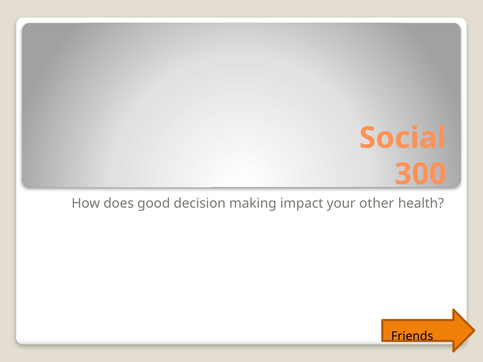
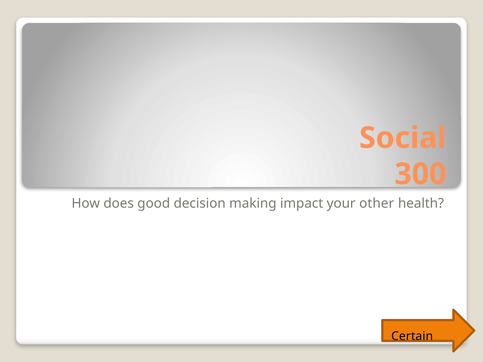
Friends: Friends -> Certain (412, 336)
